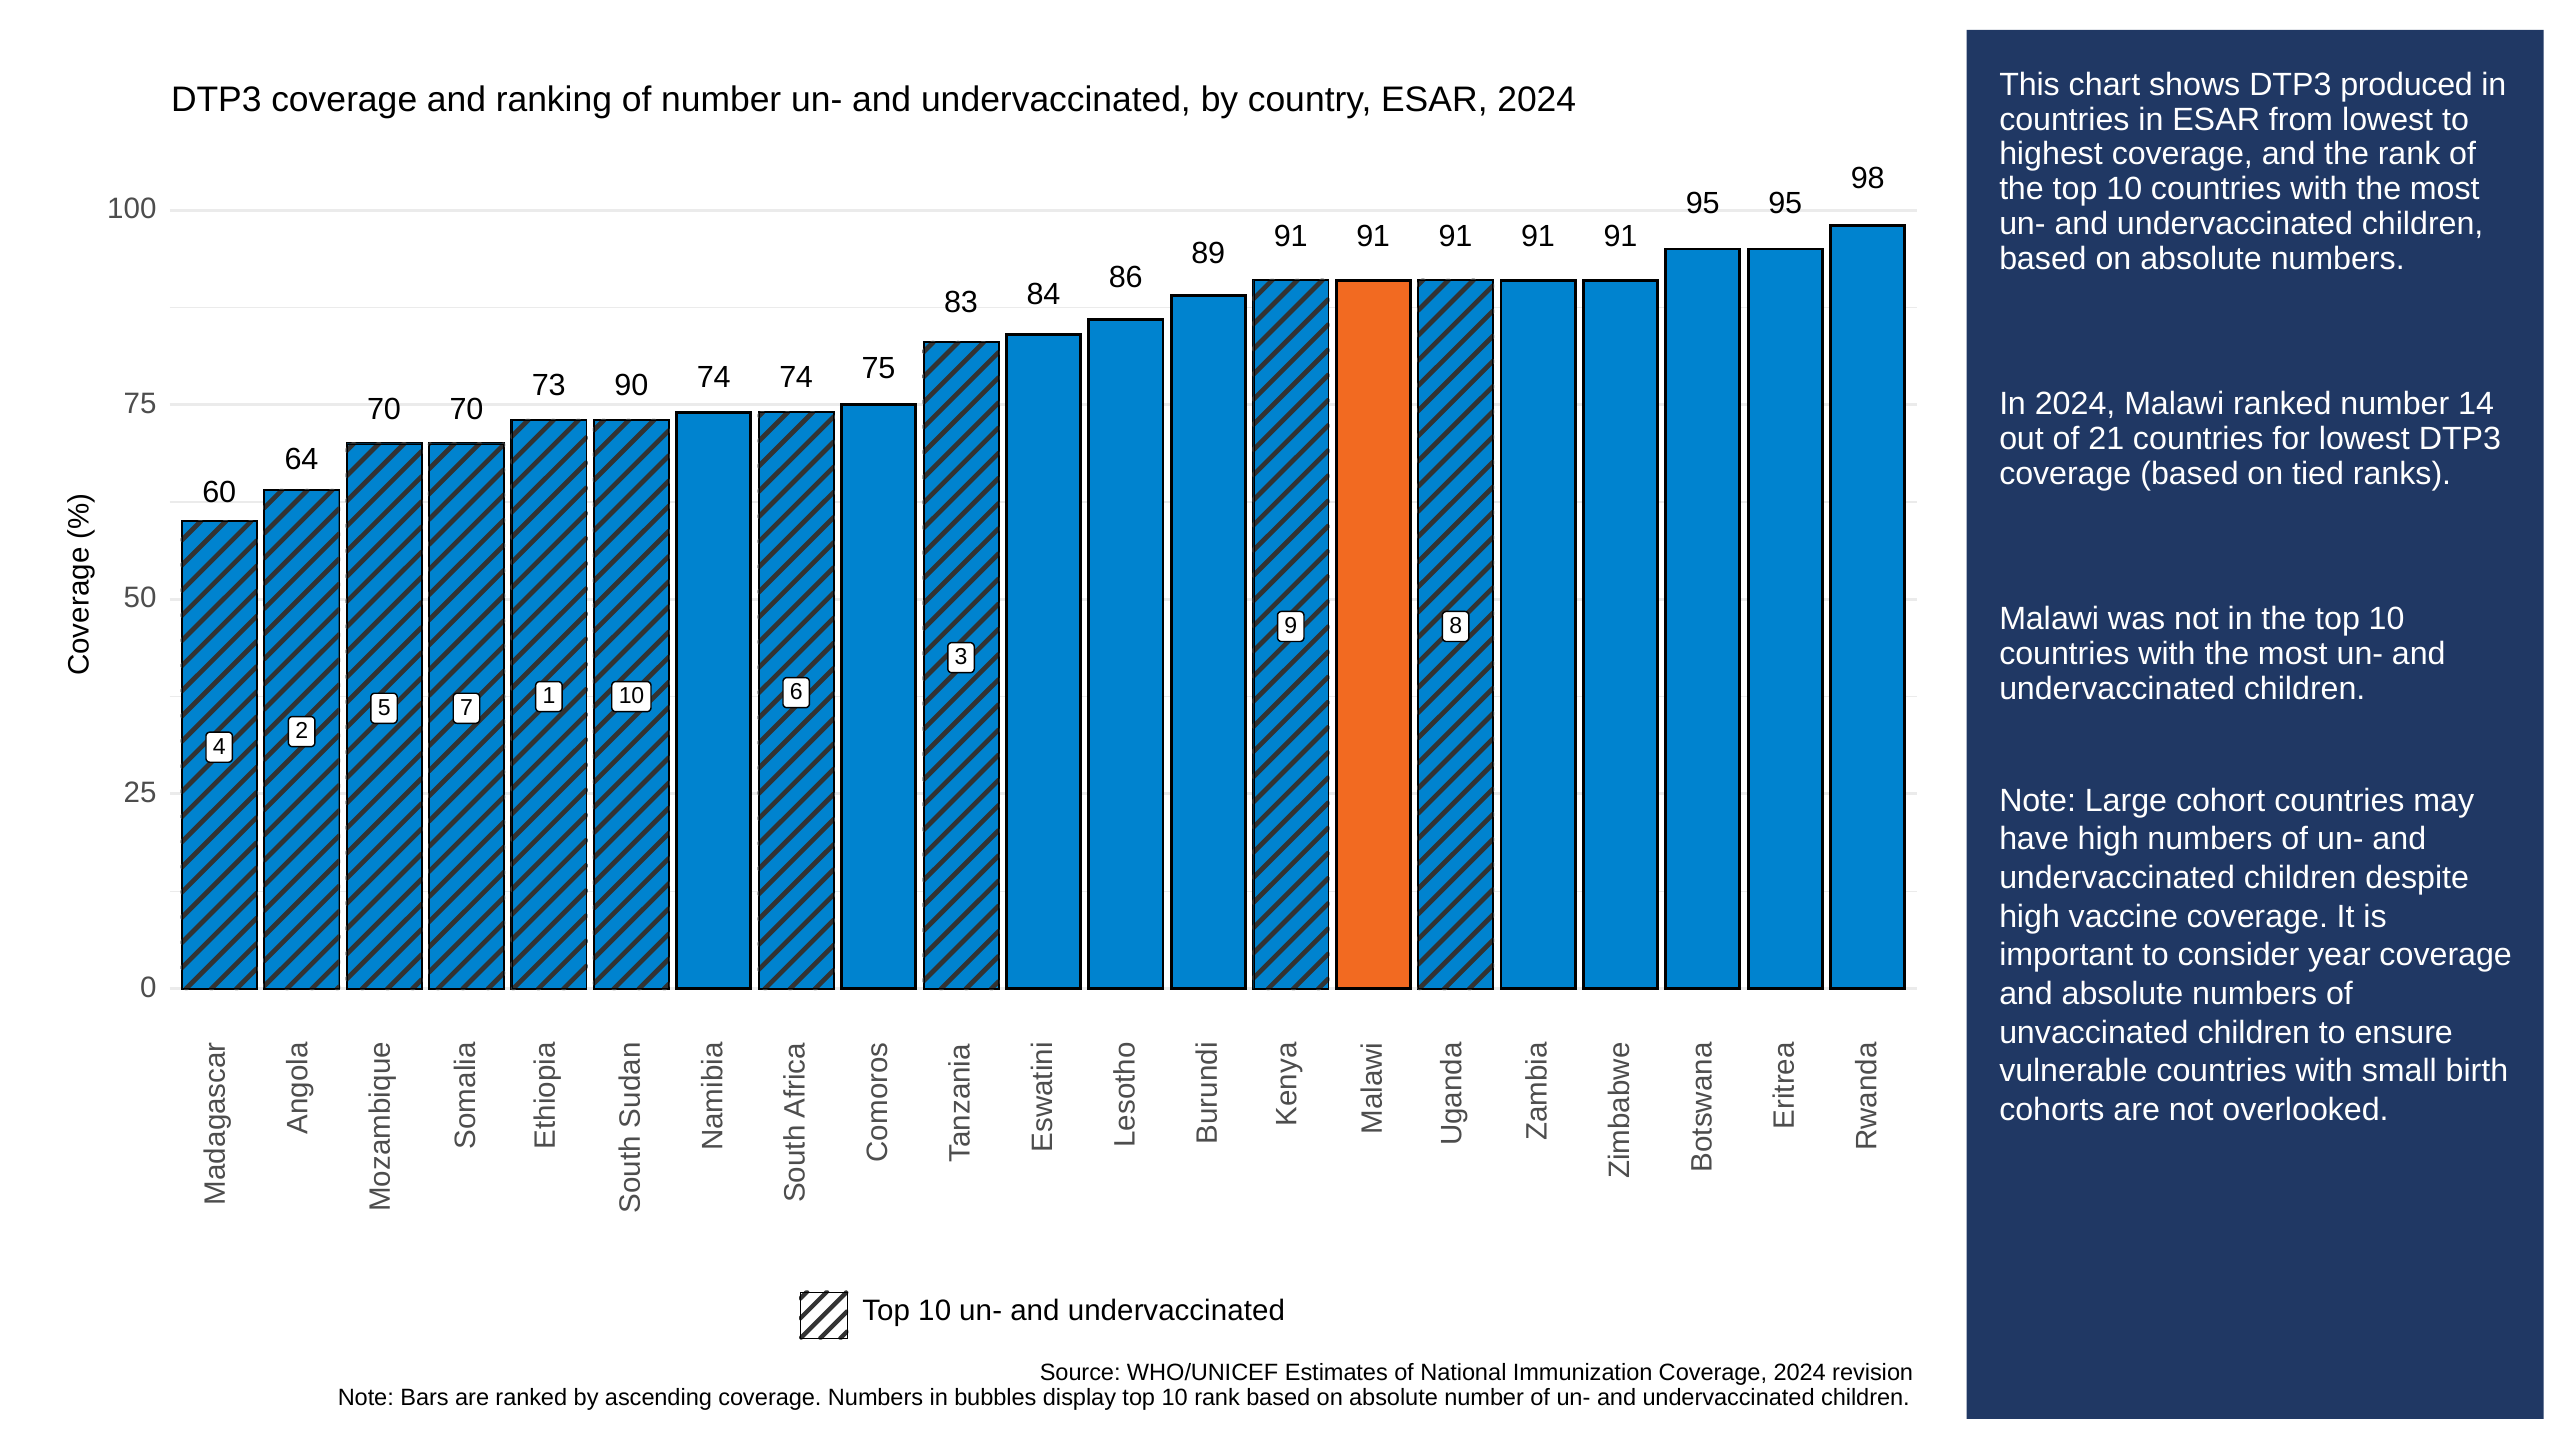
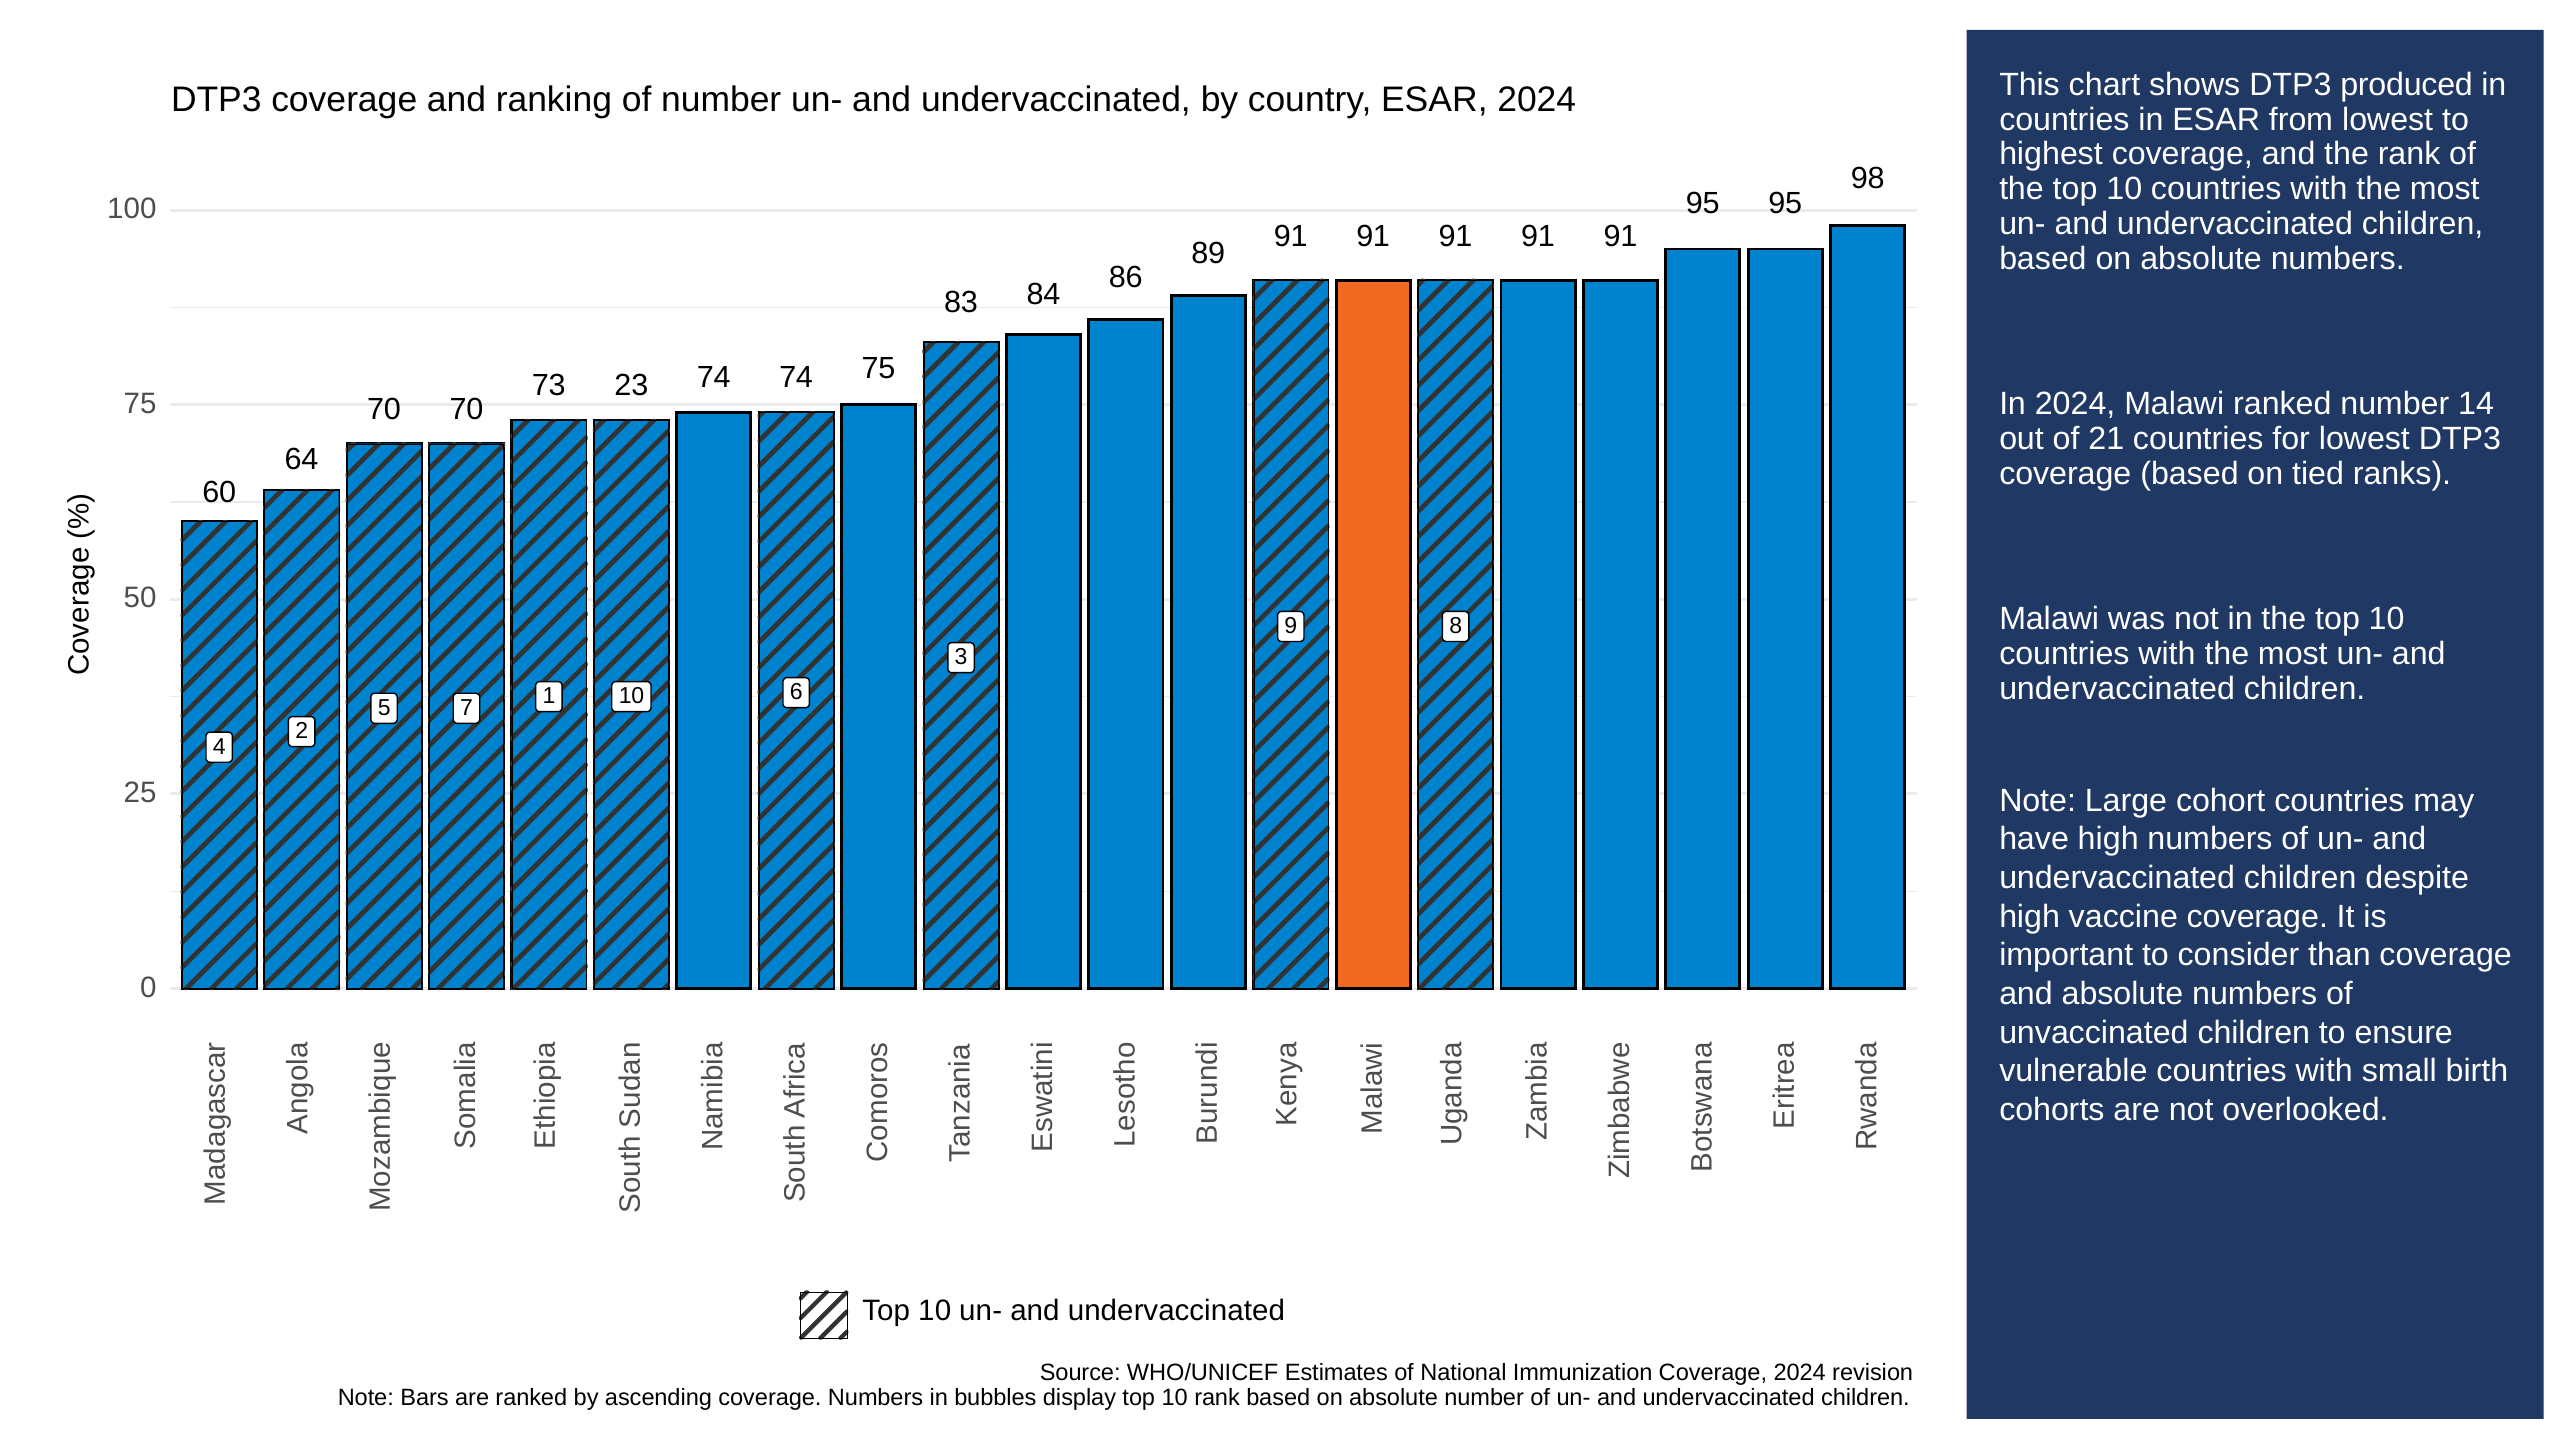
90: 90 -> 23 (631, 385)
year: year -> than (2339, 955)
